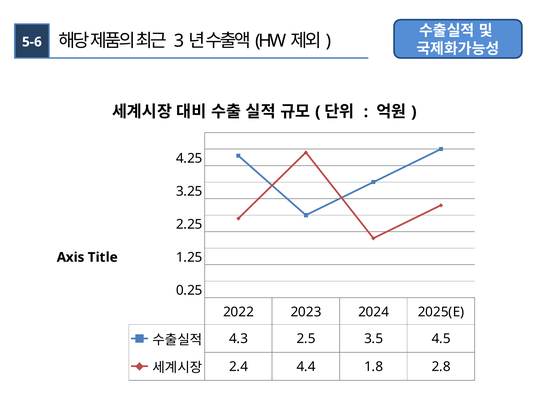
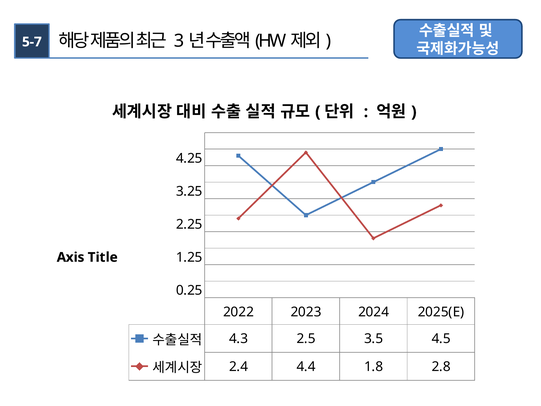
5-6: 5-6 -> 5-7 (32, 42)
